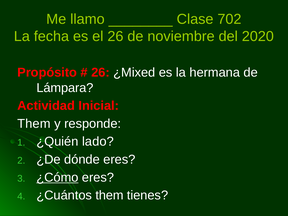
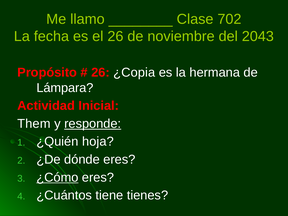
2020: 2020 -> 2043 (258, 36)
¿Mixed: ¿Mixed -> ¿Copia (134, 72)
responde underline: none -> present (93, 124)
lado: lado -> hoja (98, 142)
¿Cuántos them: them -> tiene (109, 195)
